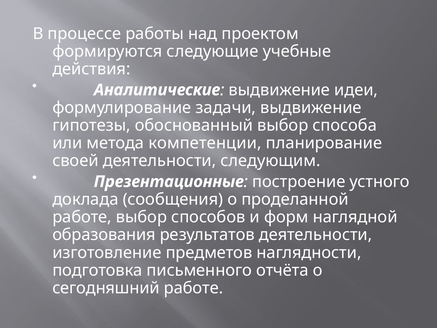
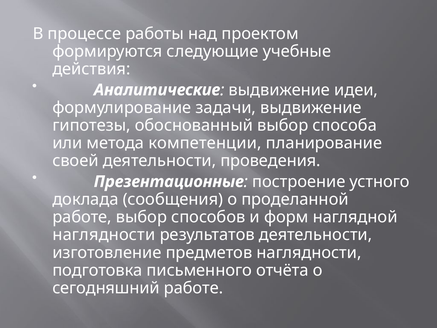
следующим: следующим -> проведения (270, 161)
образования: образования -> наглядности (104, 235)
